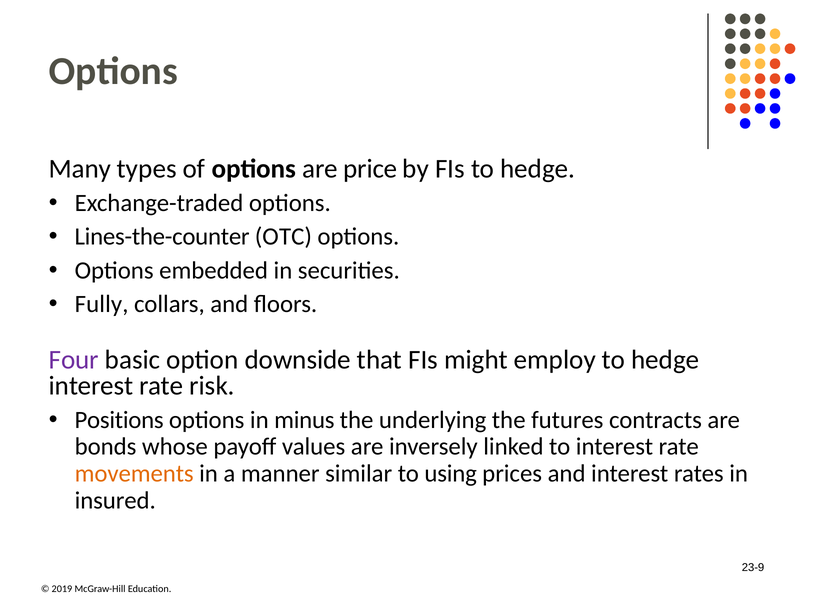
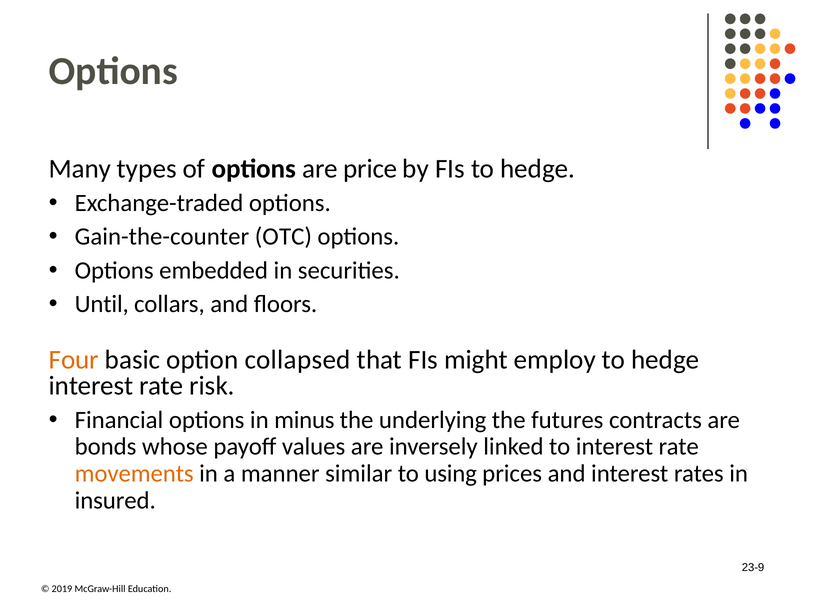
Lines-the-counter: Lines-the-counter -> Gain-the-counter (162, 237)
Fully: Fully -> Until (102, 304)
Four colour: purple -> orange (74, 360)
downside: downside -> collapsed (298, 360)
Positions: Positions -> Financial (119, 420)
